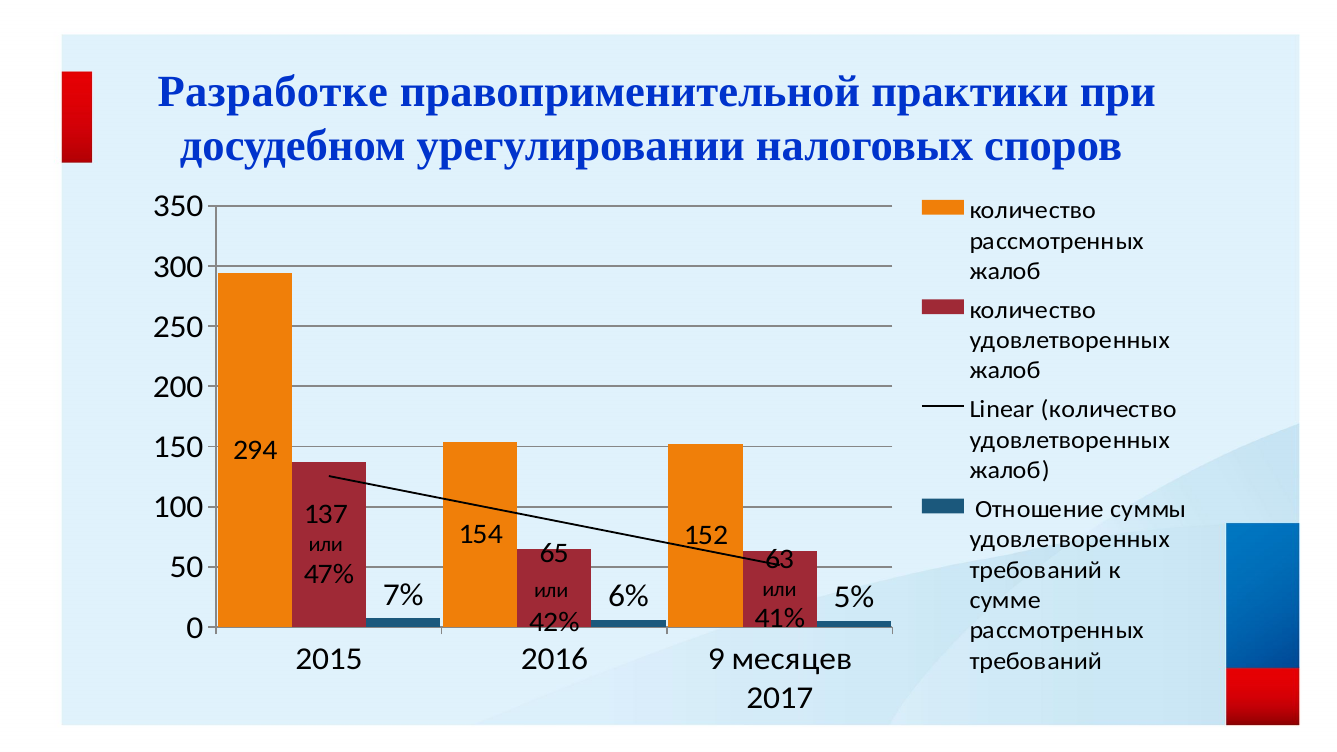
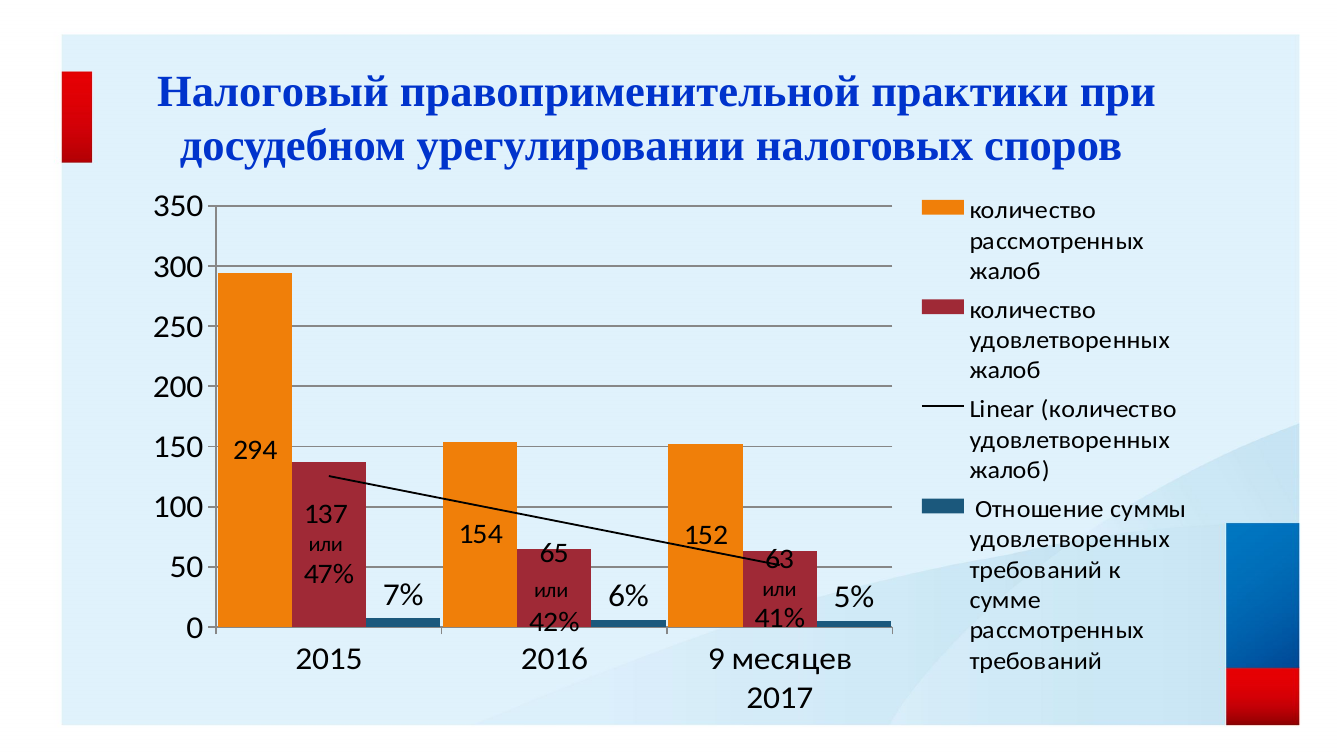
Разработке: Разработке -> Налоговый (273, 92)
